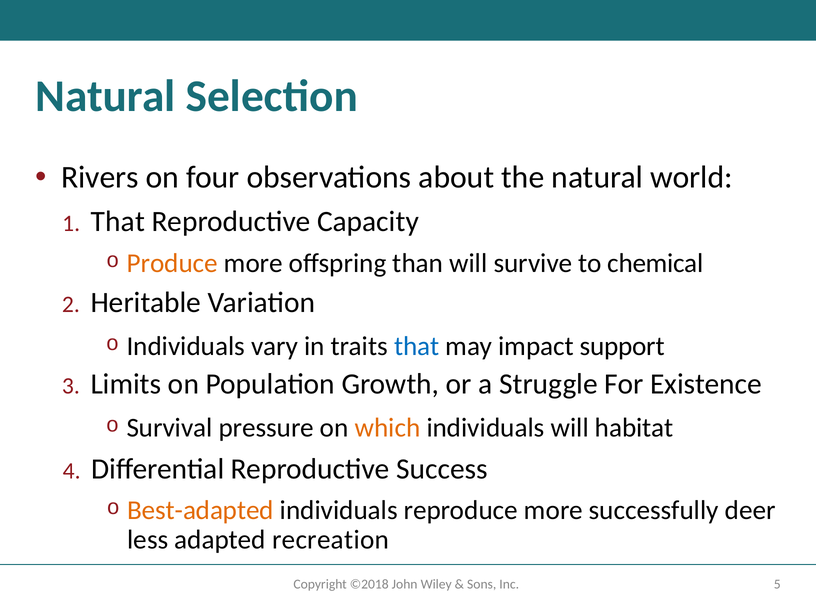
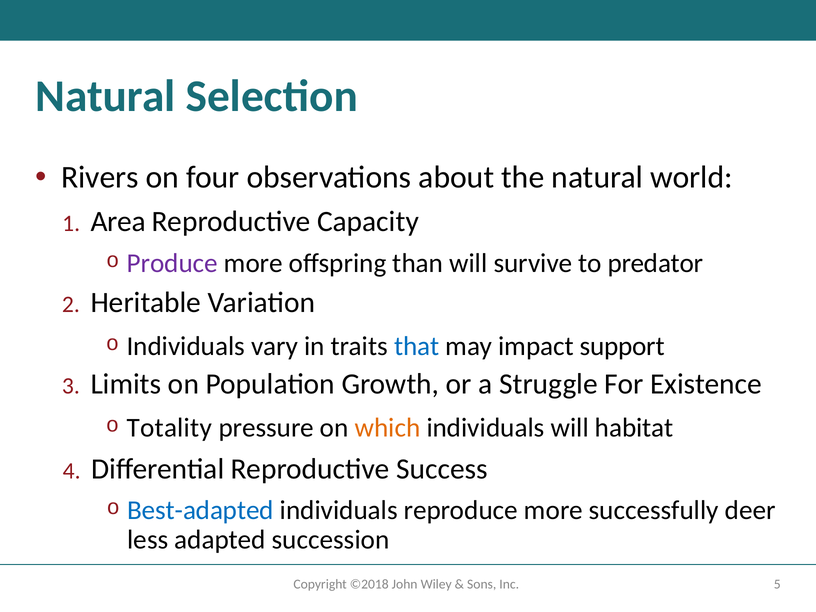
That: That -> Area (118, 222)
Produce colour: orange -> purple (172, 263)
chemical: chemical -> predator (655, 263)
Survival: Survival -> Totality (169, 428)
Best-adapted colour: orange -> blue (201, 510)
recreation: recreation -> succession (331, 540)
